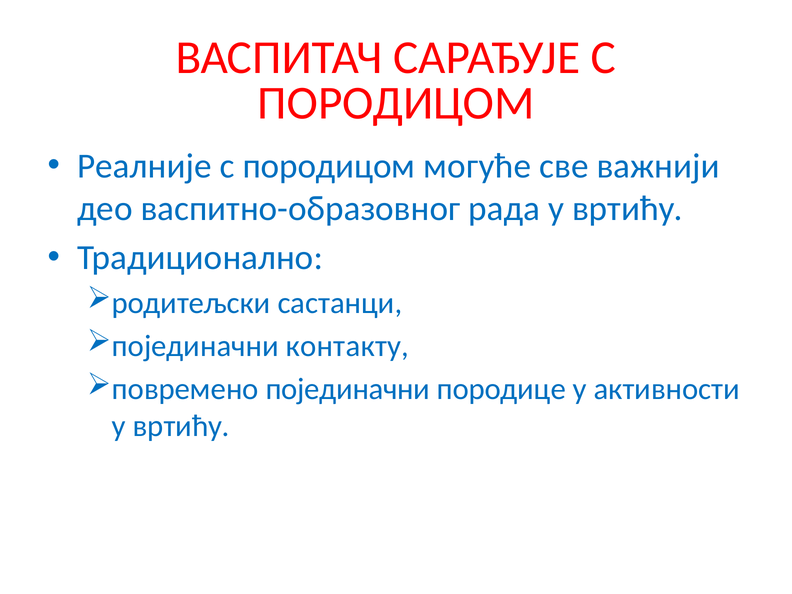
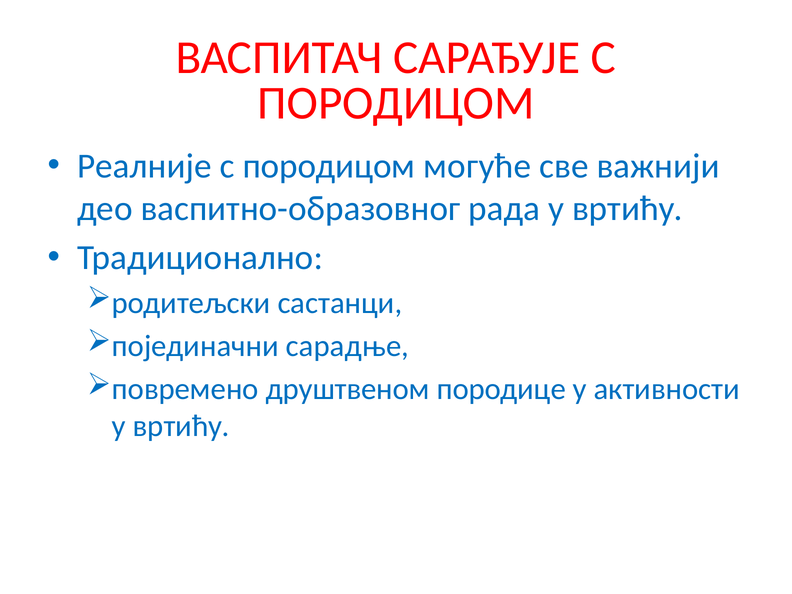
контакту: контакту -> сарадње (347, 346)
повремено појединачни: појединачни -> друштвеном (348, 389)
